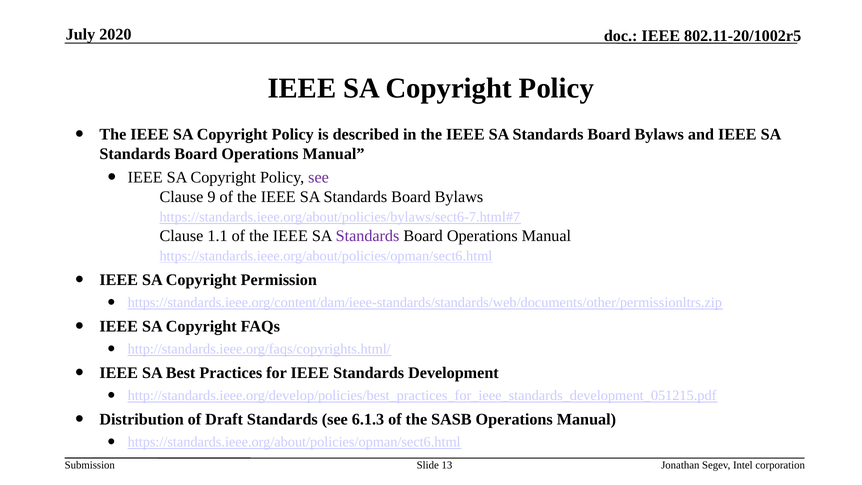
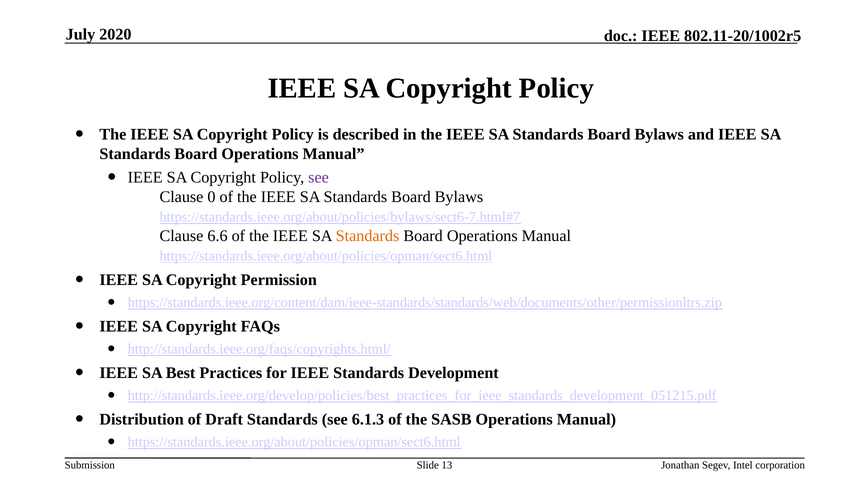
9: 9 -> 0 (211, 197)
1.1: 1.1 -> 6.6 (218, 236)
Standards colour: purple -> orange (368, 236)
